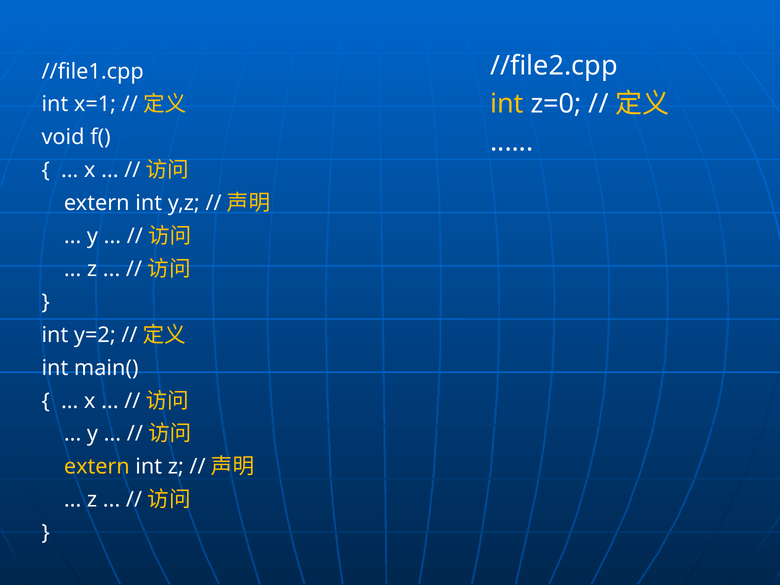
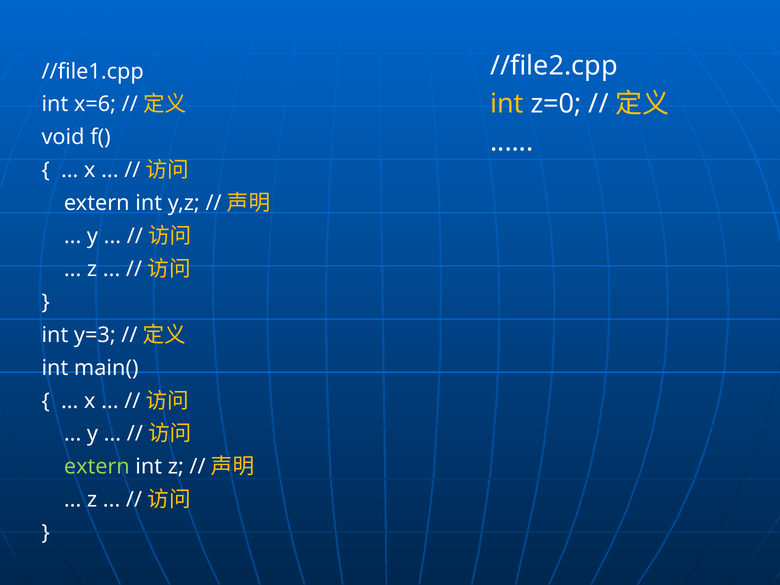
x=1: x=1 -> x=6 (95, 104)
y=2: y=2 -> y=3 (95, 335)
extern colour: yellow -> light green (97, 467)
